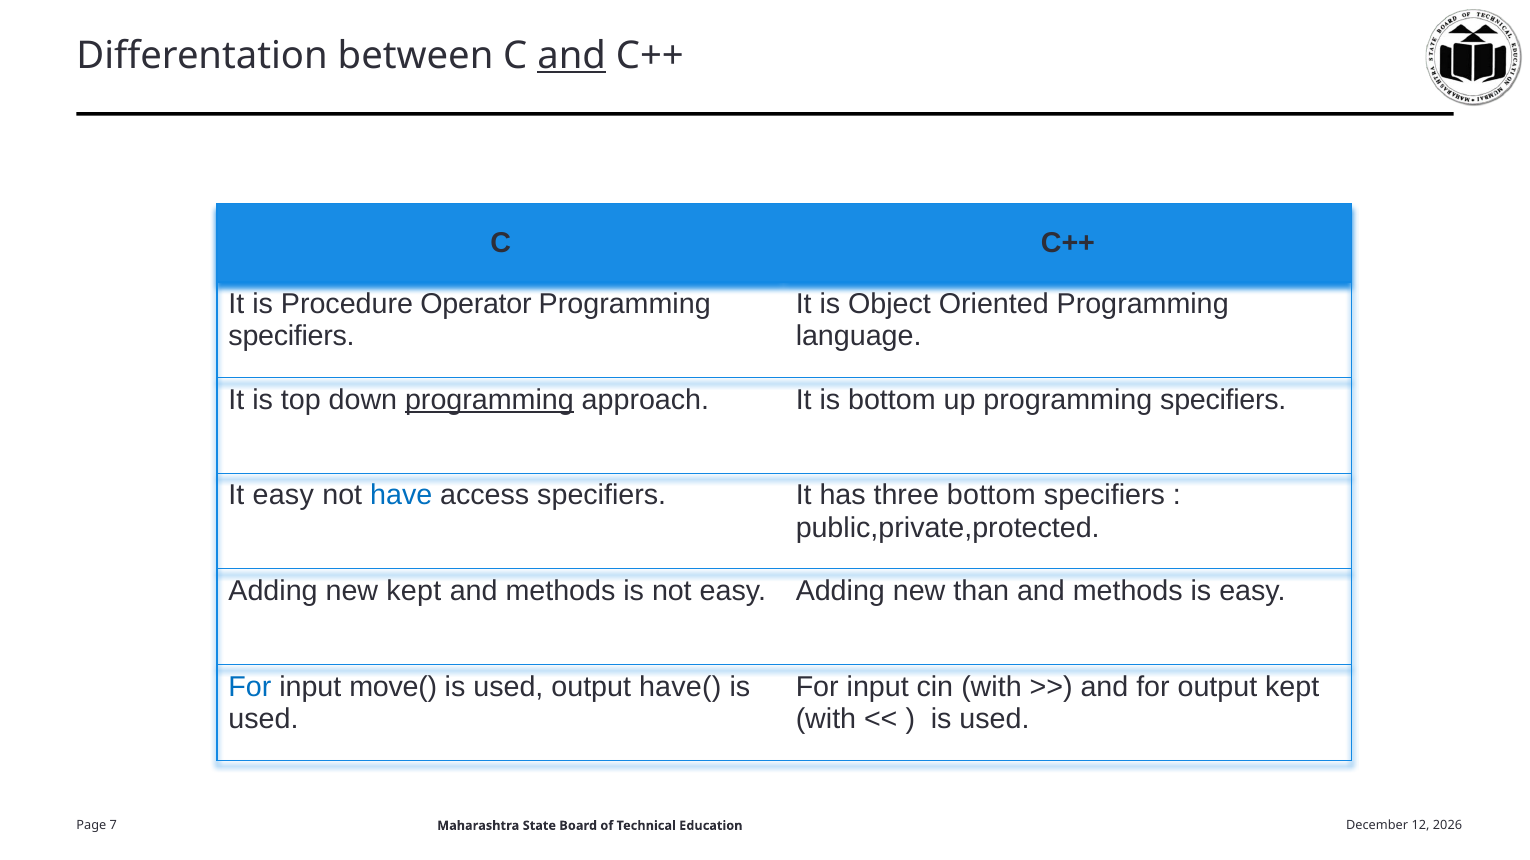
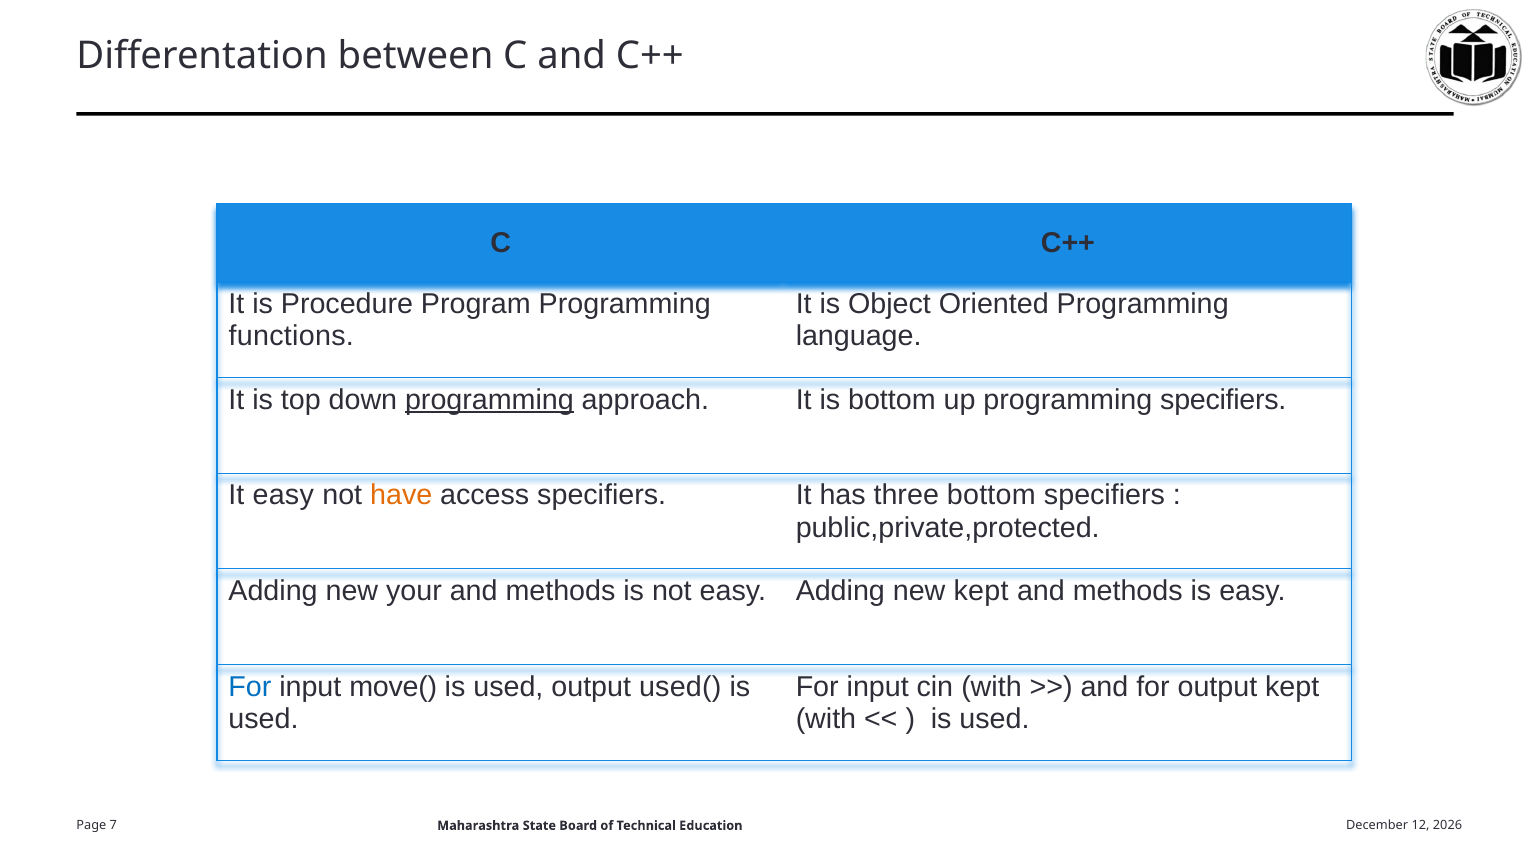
and underline: present -> none (572, 55)
Operator: Operator -> Program (476, 304)
specifiers: specifiers -> functions (291, 336)
have colour: blue -> orange (401, 496)
new kept: kept -> your (414, 591)
new than: than -> kept (981, 591)
have(: have( -> used( (680, 687)
